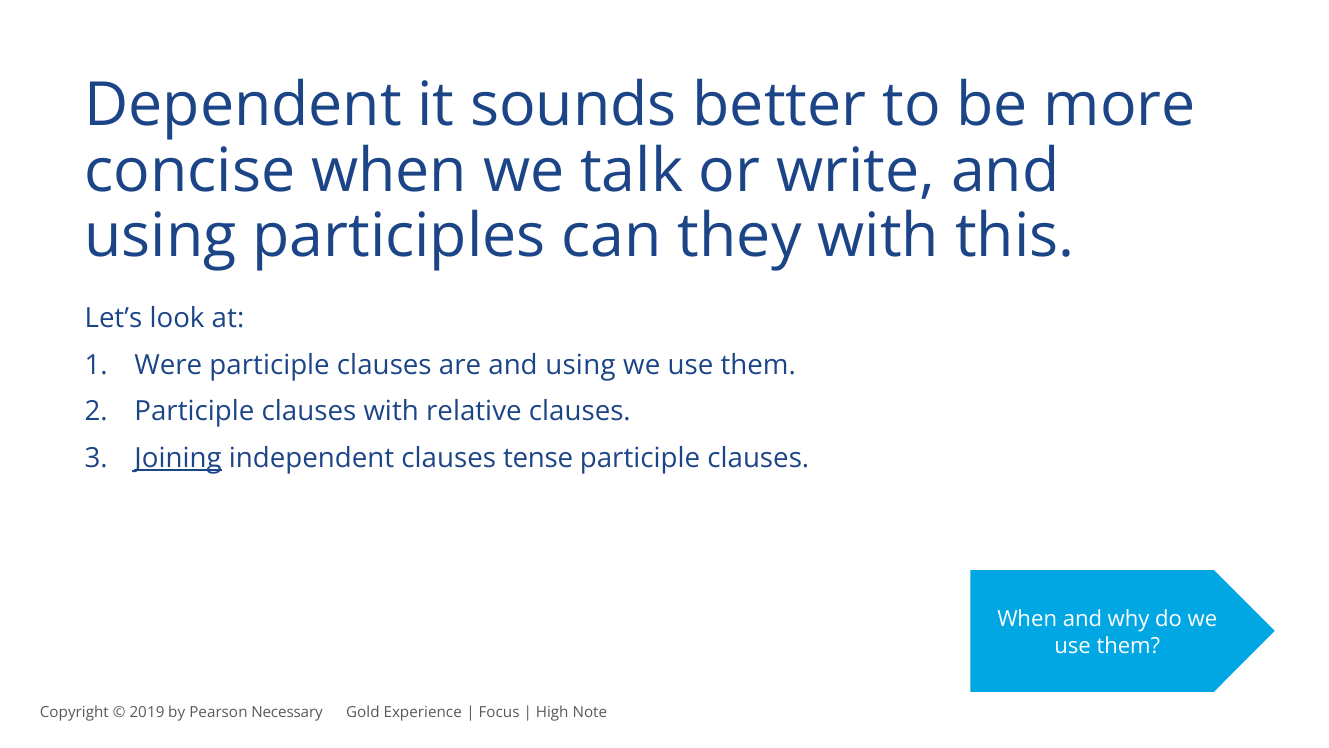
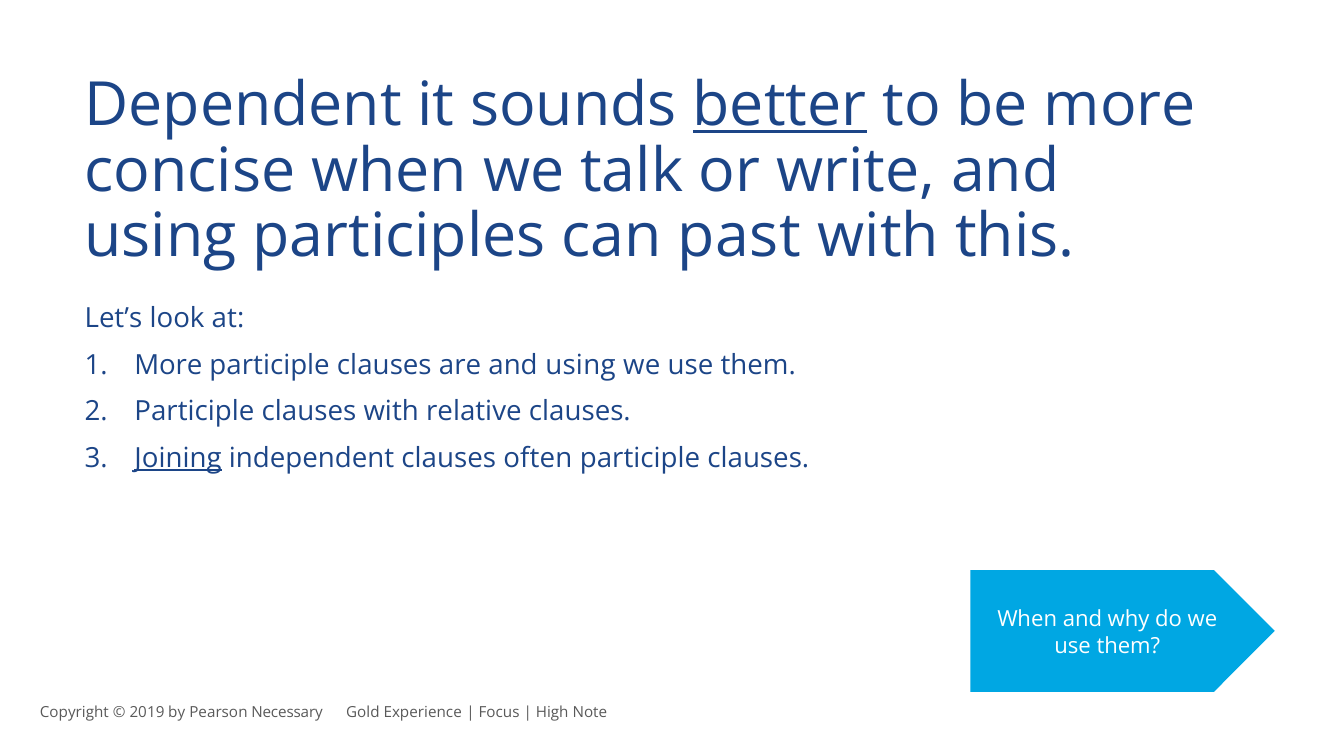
better underline: none -> present (780, 105)
they: they -> past (739, 237)
Were: Were -> More (168, 365)
tense: tense -> often (538, 458)
